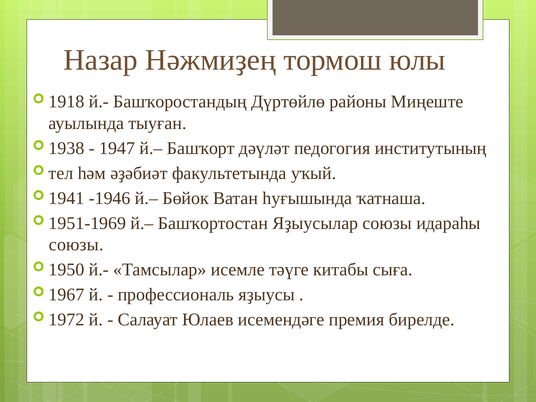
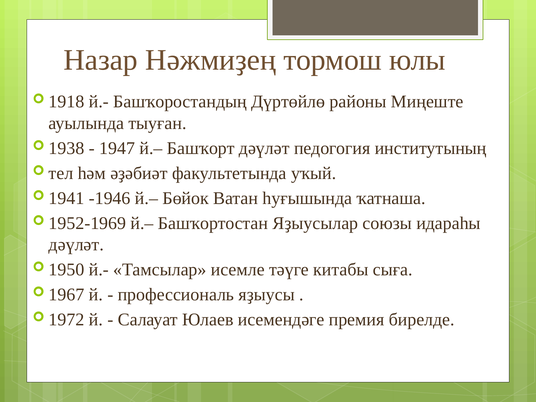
1951-1969: 1951-1969 -> 1952-1969 (87, 223)
союзы: союзы -> дәүләт (76, 245)
